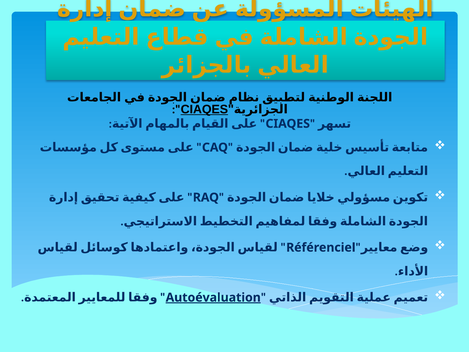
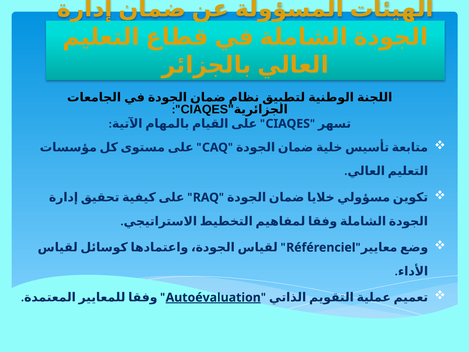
CIAQES underline: present -> none (204, 109)
